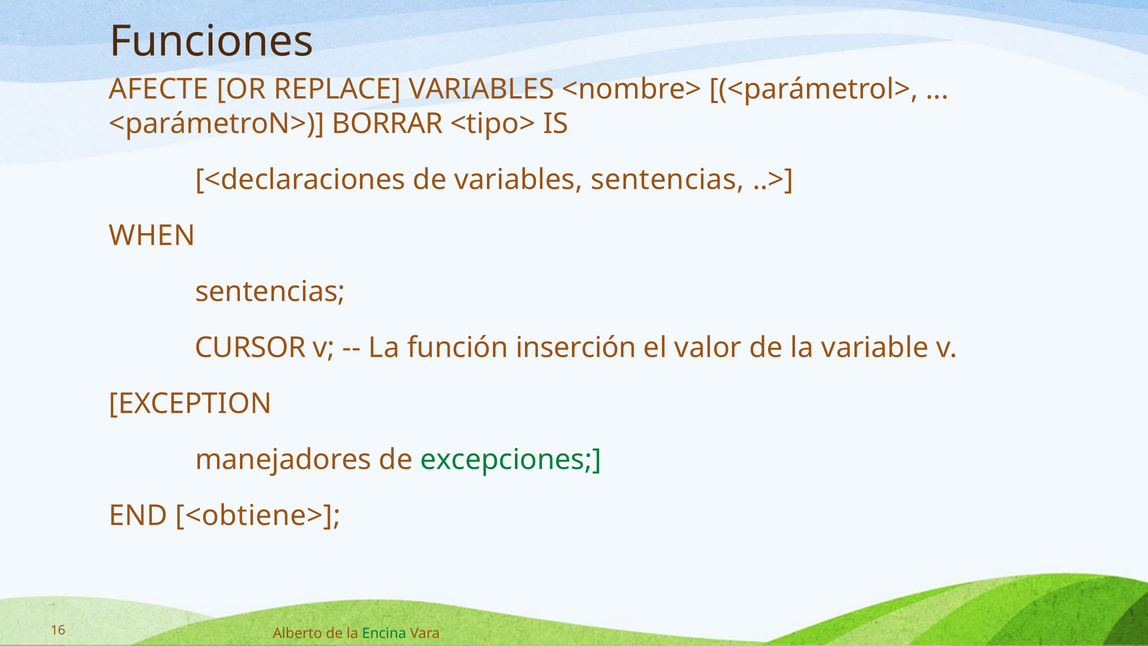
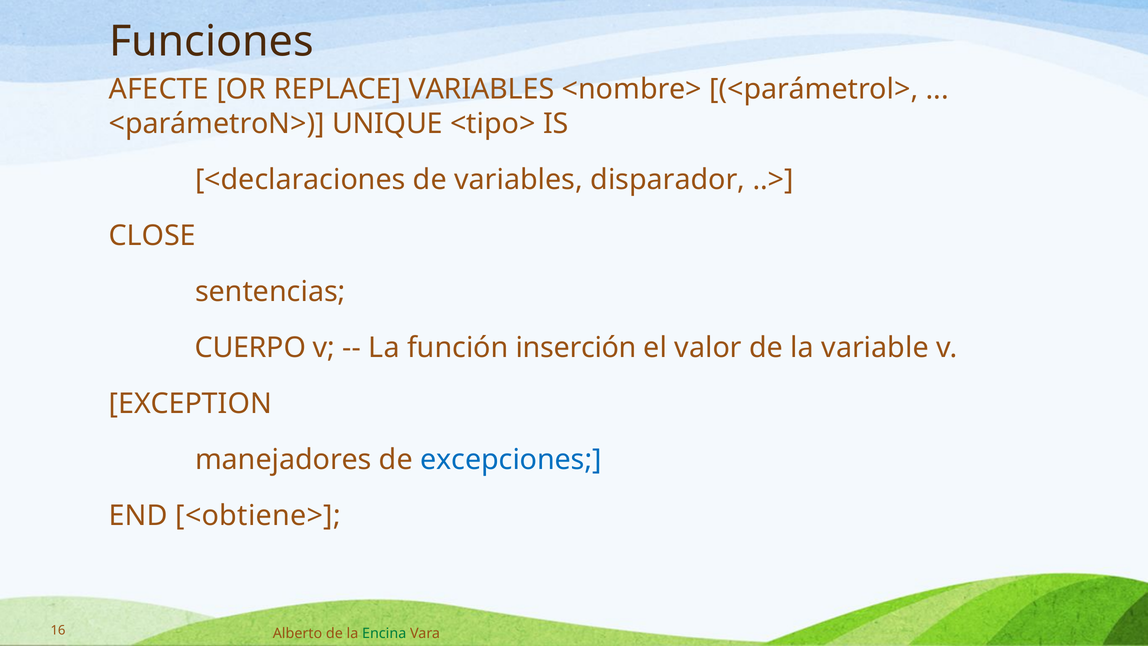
BORRAR: BORRAR -> UNIQUE (388, 124)
variables sentencias: sentencias -> disparador (668, 180)
WHEN: WHEN -> CLOSE (152, 236)
CURSOR: CURSOR -> CUERPO (250, 347)
excepciones colour: green -> blue (511, 459)
